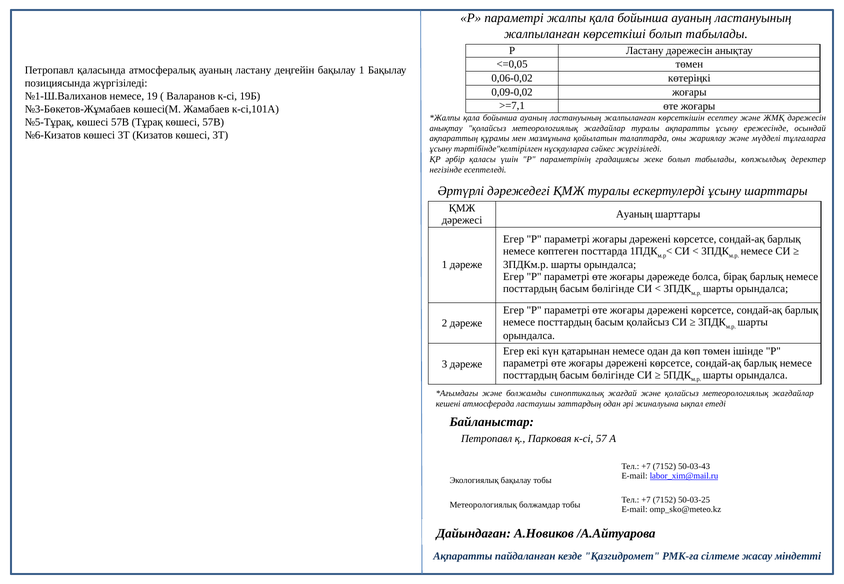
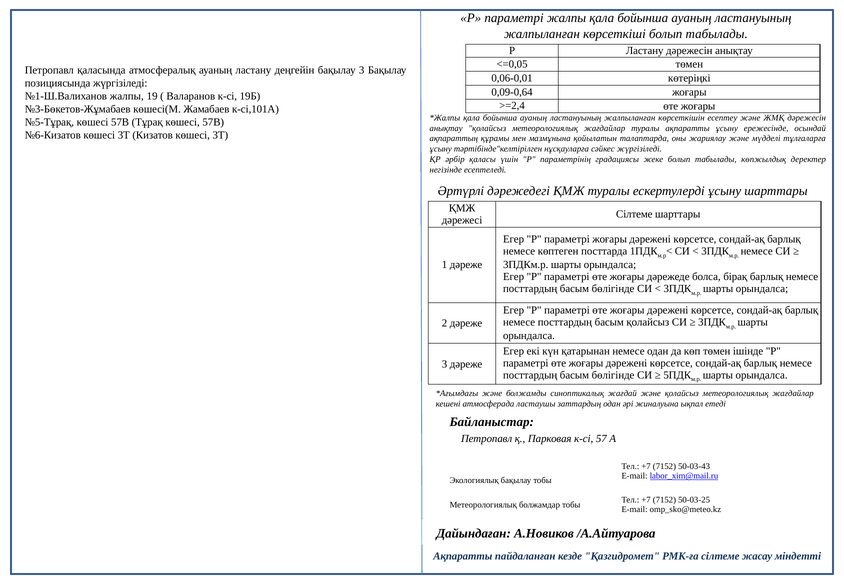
бақылау 1: 1 -> 3 (362, 70)
0,06-0,02: 0,06-0,02 -> 0,06-0,01 (512, 78)
0,09-0,02: 0,09-0,02 -> 0,09-0,64 (512, 92)
№1-Ш.Валиханов немесе: немесе -> жалпы (127, 96)
>=7,1: >=7,1 -> >=2,4 (512, 106)
Ауаның: Ауаның -> Сілтеме (634, 214)
